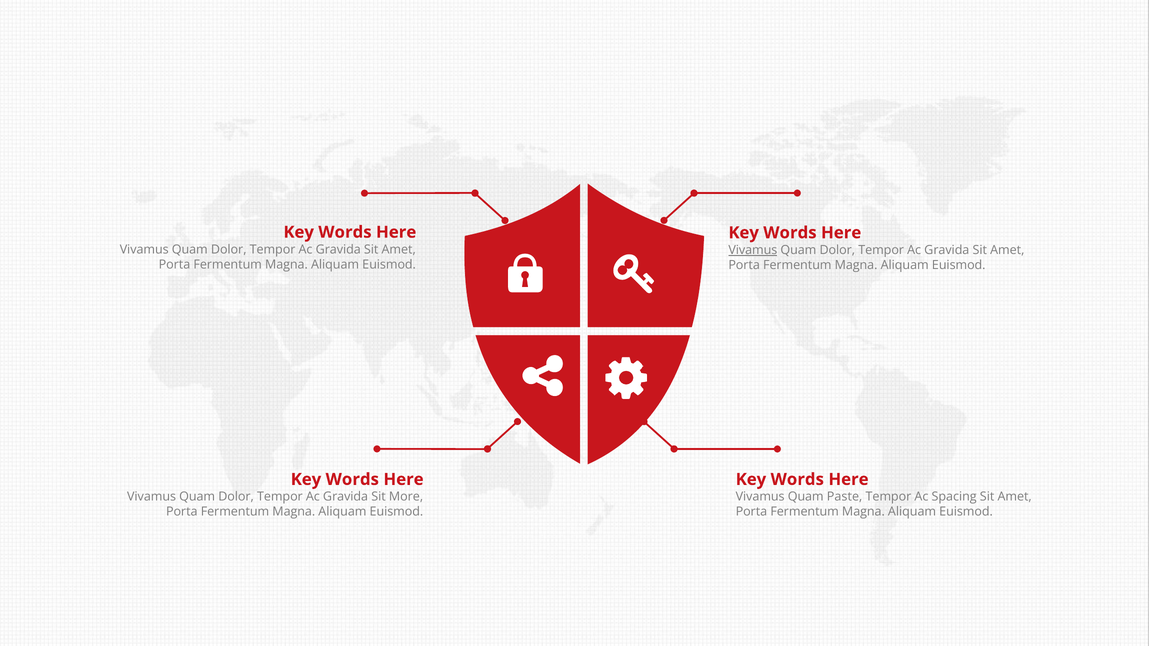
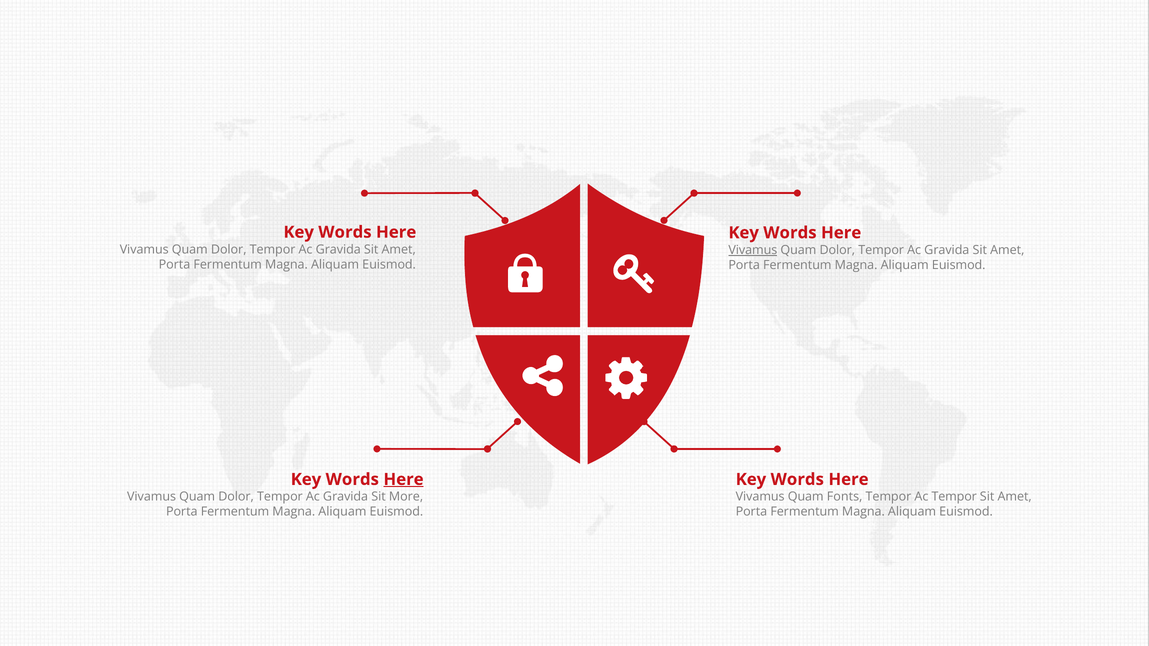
Here underline: none -> present (403, 480)
Paste: Paste -> Fonts (845, 497)
Ac Spacing: Spacing -> Tempor (954, 497)
